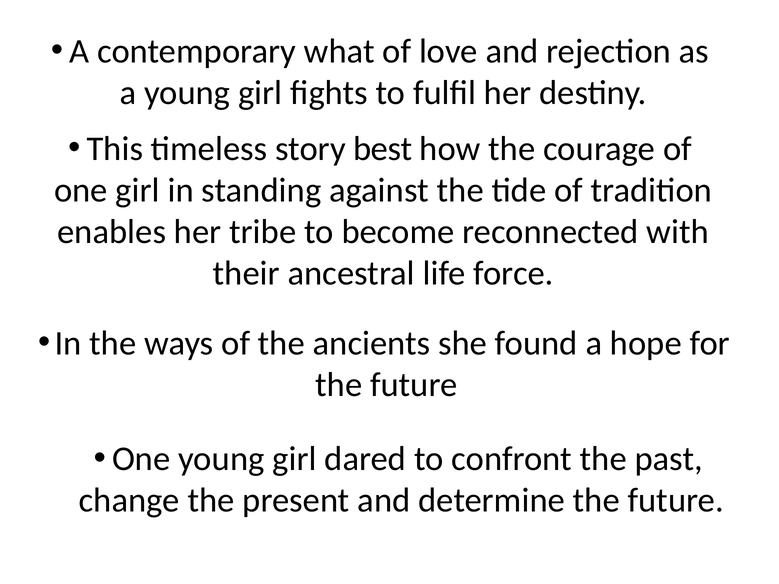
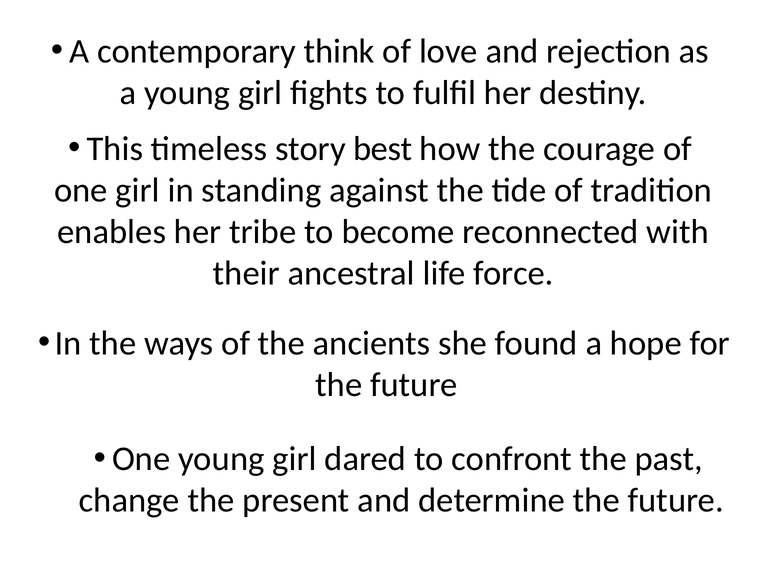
what: what -> think (339, 51)
